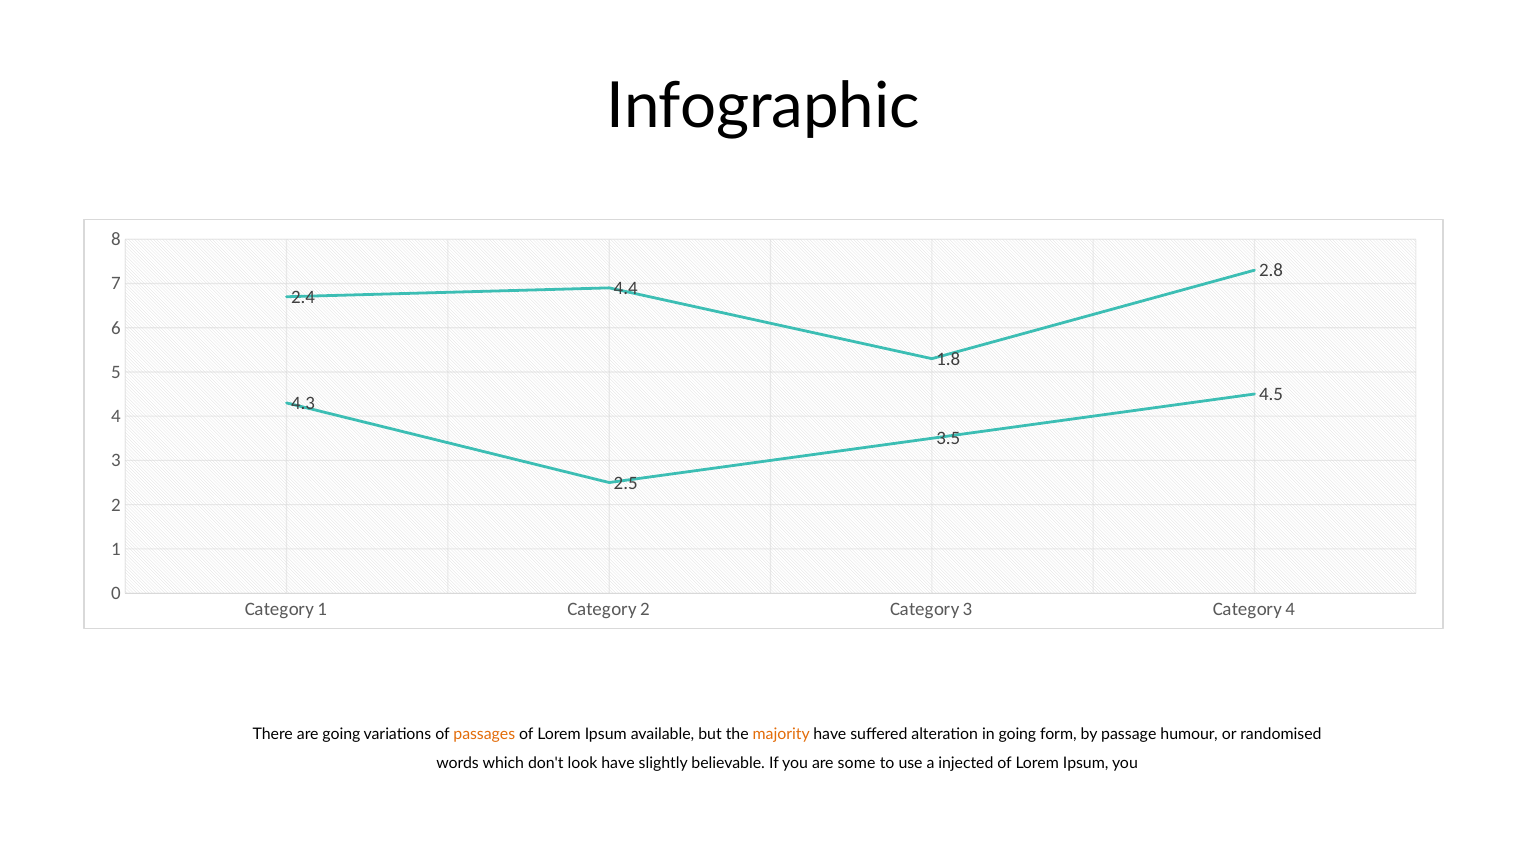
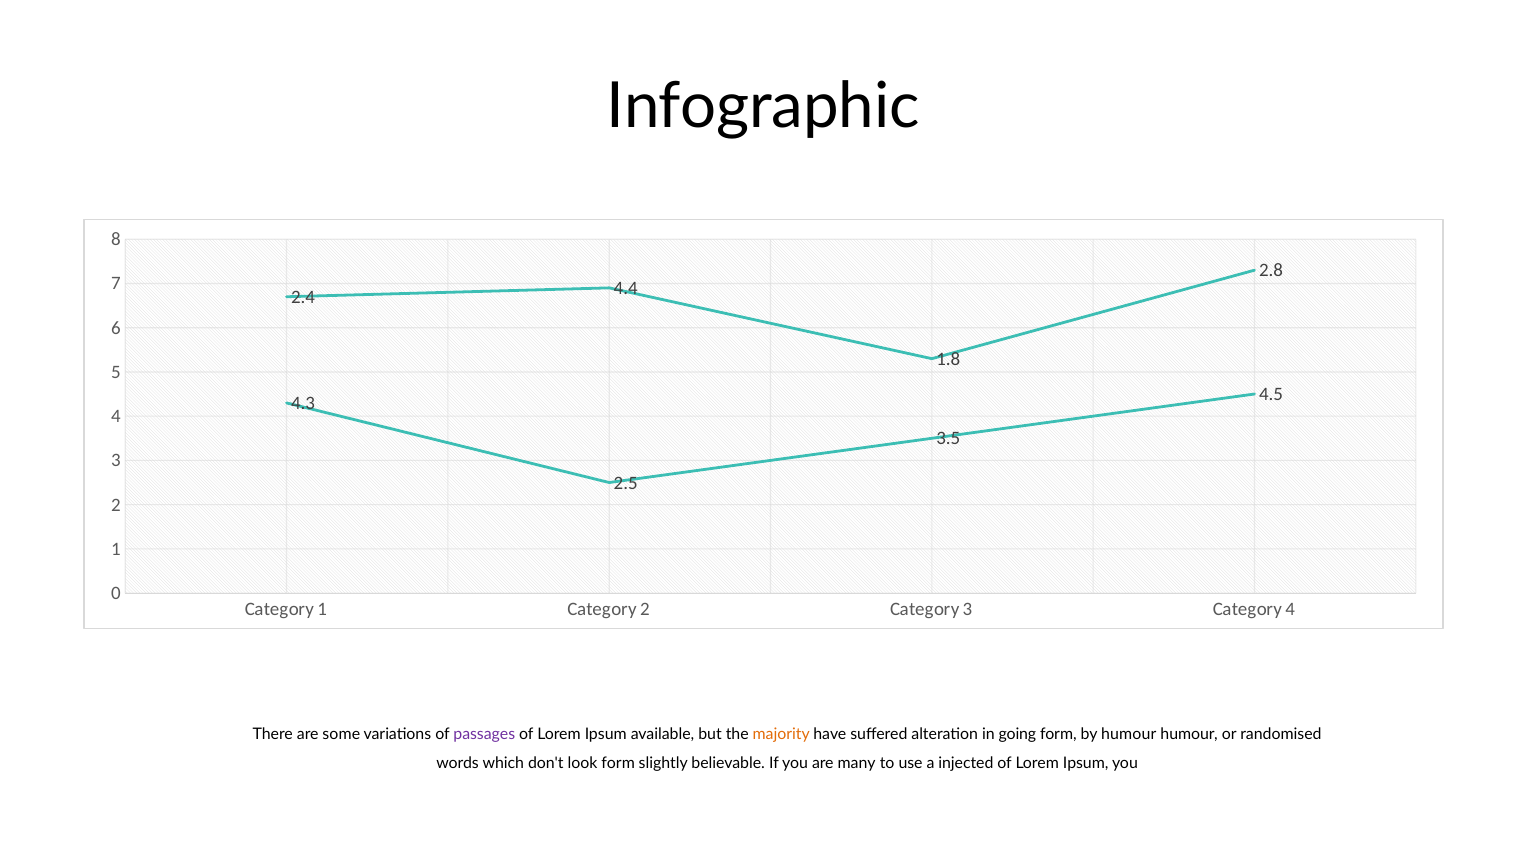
are going: going -> some (341, 734)
passages colour: orange -> purple (484, 734)
by passage: passage -> humour (1129, 734)
look have: have -> form (618, 763)
some: some -> many (857, 763)
